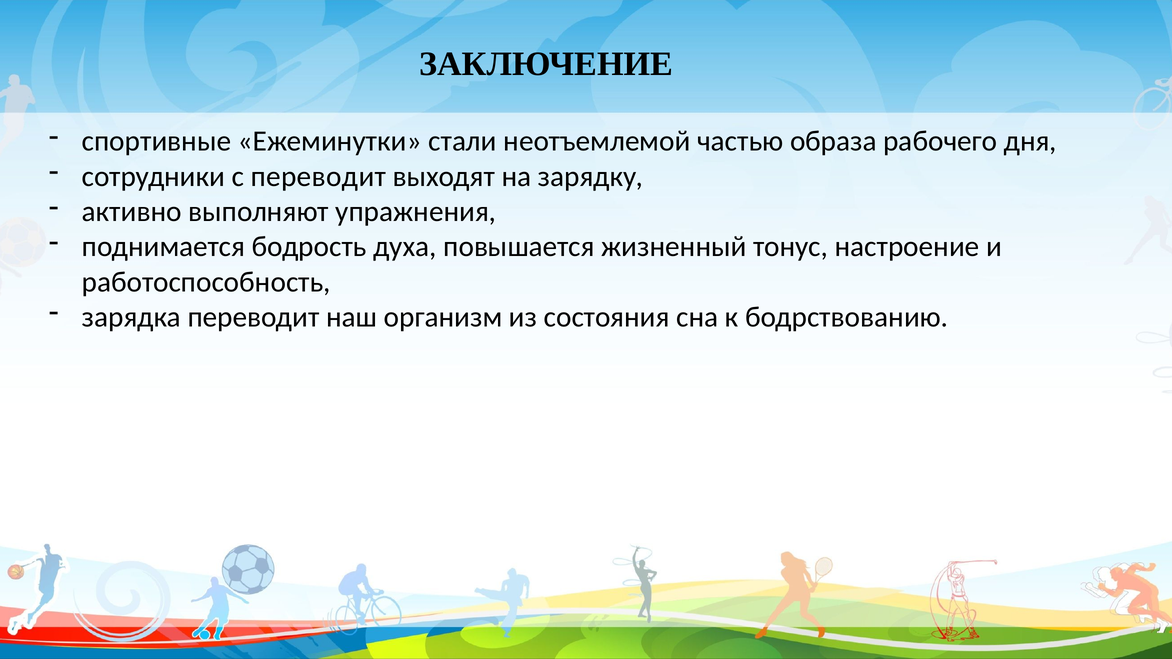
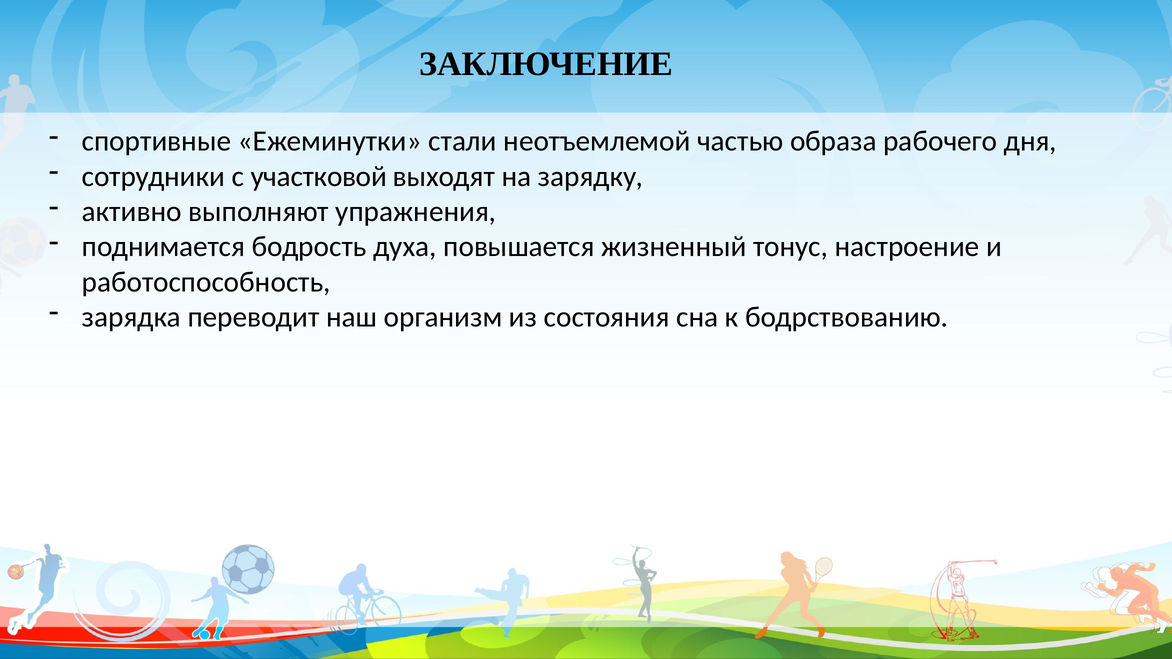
с переводит: переводит -> участковой (319, 177)
